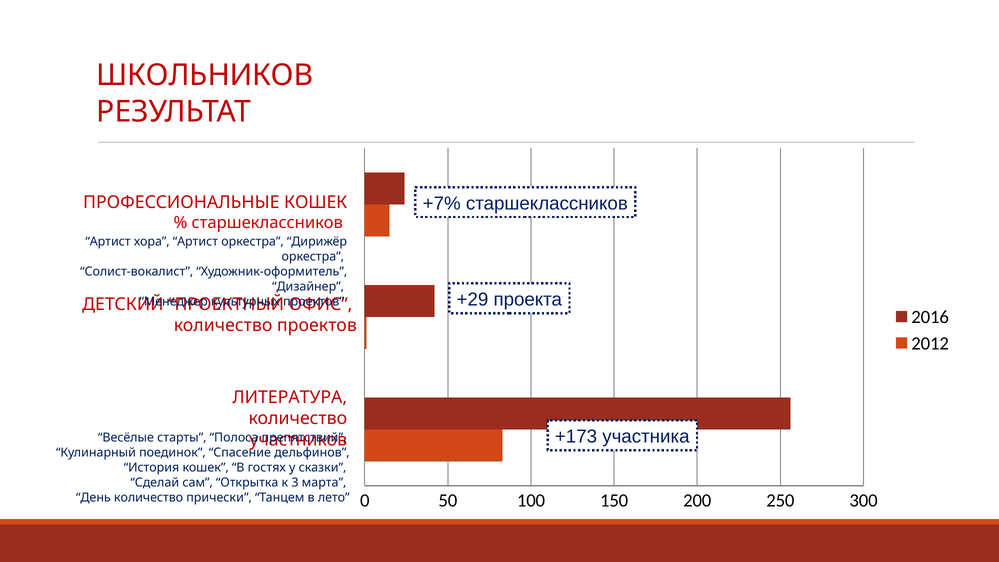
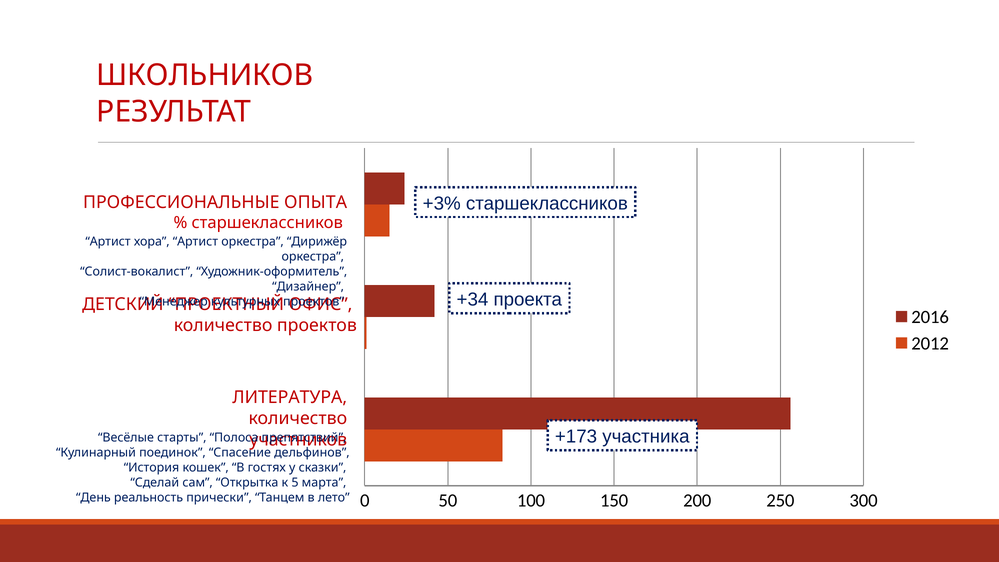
+7%: +7% -> +3% (442, 203)
ПРОФЕССИОНАЛЬНЫЕ КОШЕК: КОШЕК -> ОПЫТА (316, 202)
+29: +29 -> +34 (472, 299)
3: 3 -> 5 (295, 482)
День количество: количество -> реальность (149, 497)
